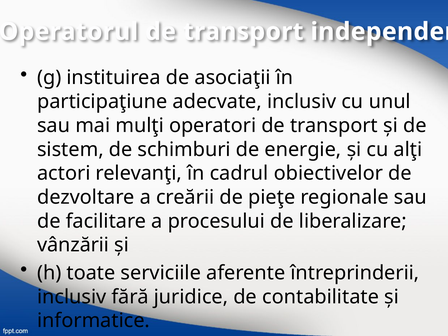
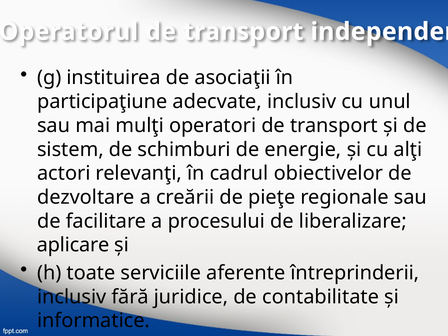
vânzării: vânzării -> aplicare (73, 245)
